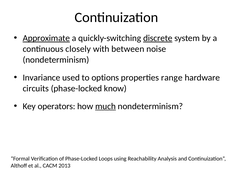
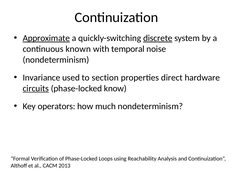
closely: closely -> known (78, 49)
between: between -> temporal (128, 49)
options: options -> section (105, 78)
range: range -> direct (172, 78)
circuits underline: none -> present (36, 89)
much underline: present -> none (105, 107)
